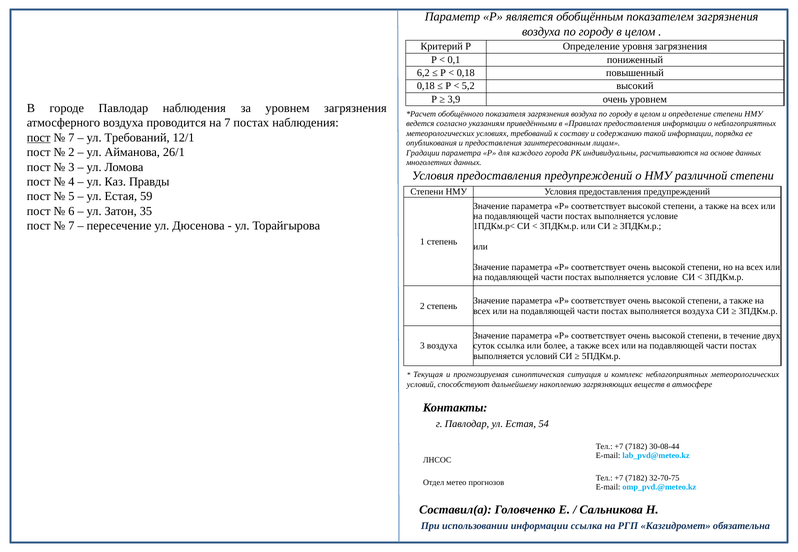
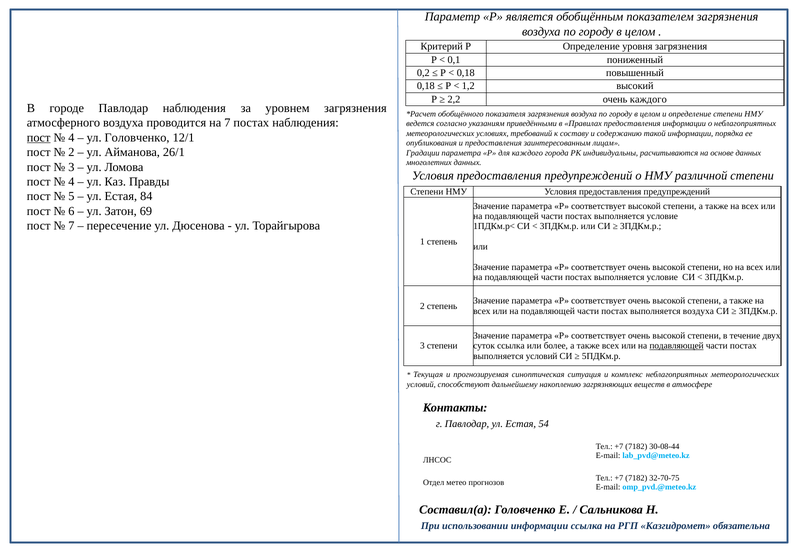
6,2: 6,2 -> 0,2 (423, 73)
5,2: 5,2 -> 1,2 (468, 86)
3,9: 3,9 -> 2,2 (454, 99)
очень уровнем: уровнем -> каждого (648, 99)
7: 7 -> 4 (71, 138)
ул Требований: Требований -> Головченко (137, 138)
59: 59 -> 84 (146, 197)
35: 35 -> 69 (146, 211)
3 воздуха: воздуха -> степени (442, 346)
подавляющей underline: none -> present (677, 346)
